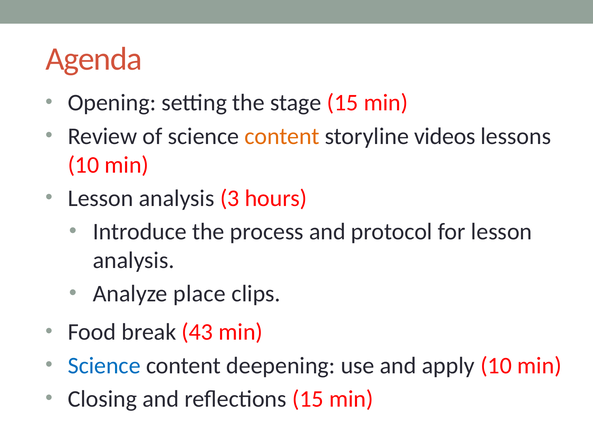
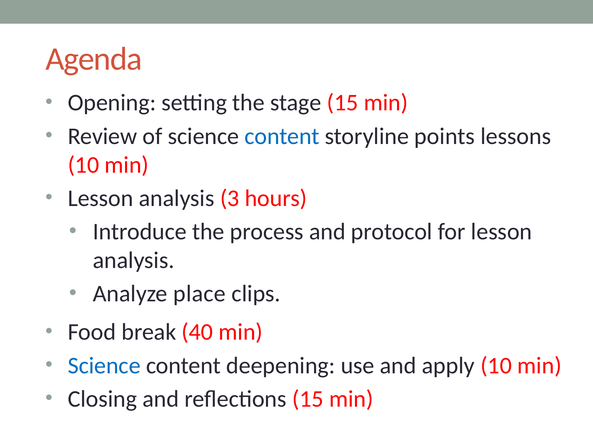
content colour: orange -> blue (282, 136)
videos: videos -> points (445, 136)
43: 43 -> 40 (197, 333)
